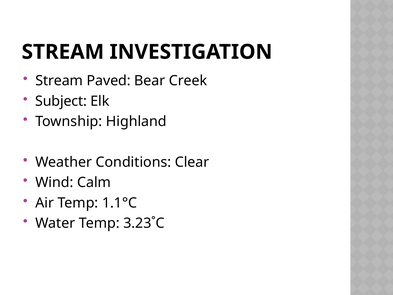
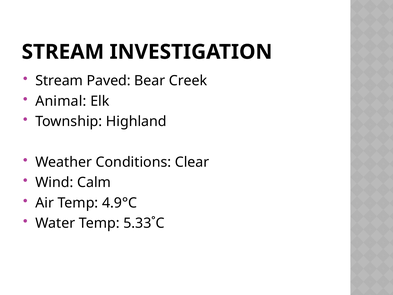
Subject: Subject -> Animal (61, 101)
1.1°C: 1.1°C -> 4.9°C (120, 203)
3.23˚C: 3.23˚C -> 5.33˚C (144, 223)
